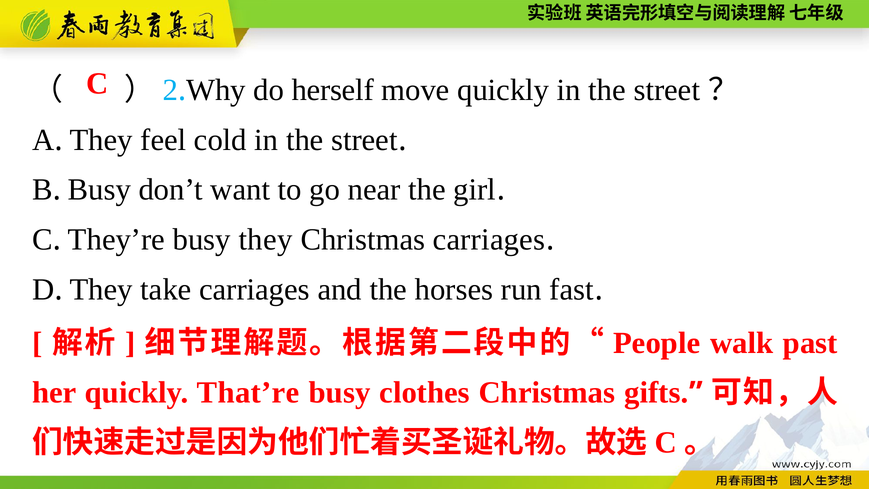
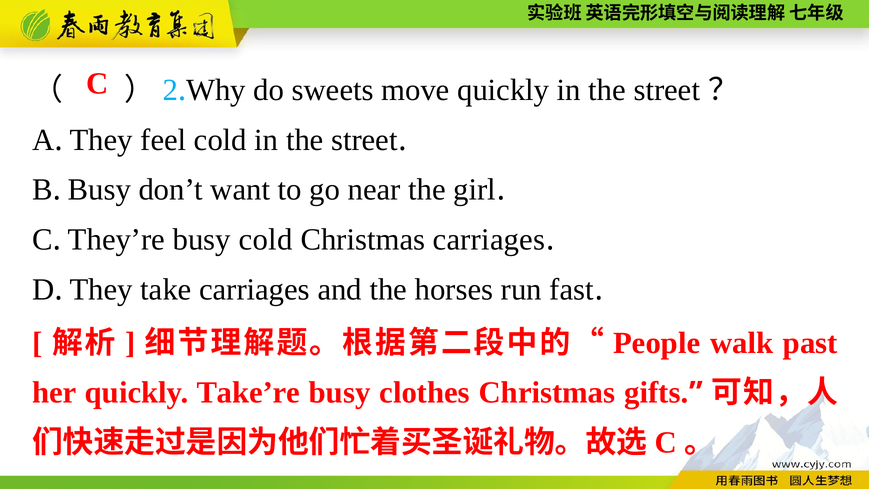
herself: herself -> sweets (333, 90)
busy they: they -> cold (266, 239)
That’re: That’re -> Take’re (248, 393)
